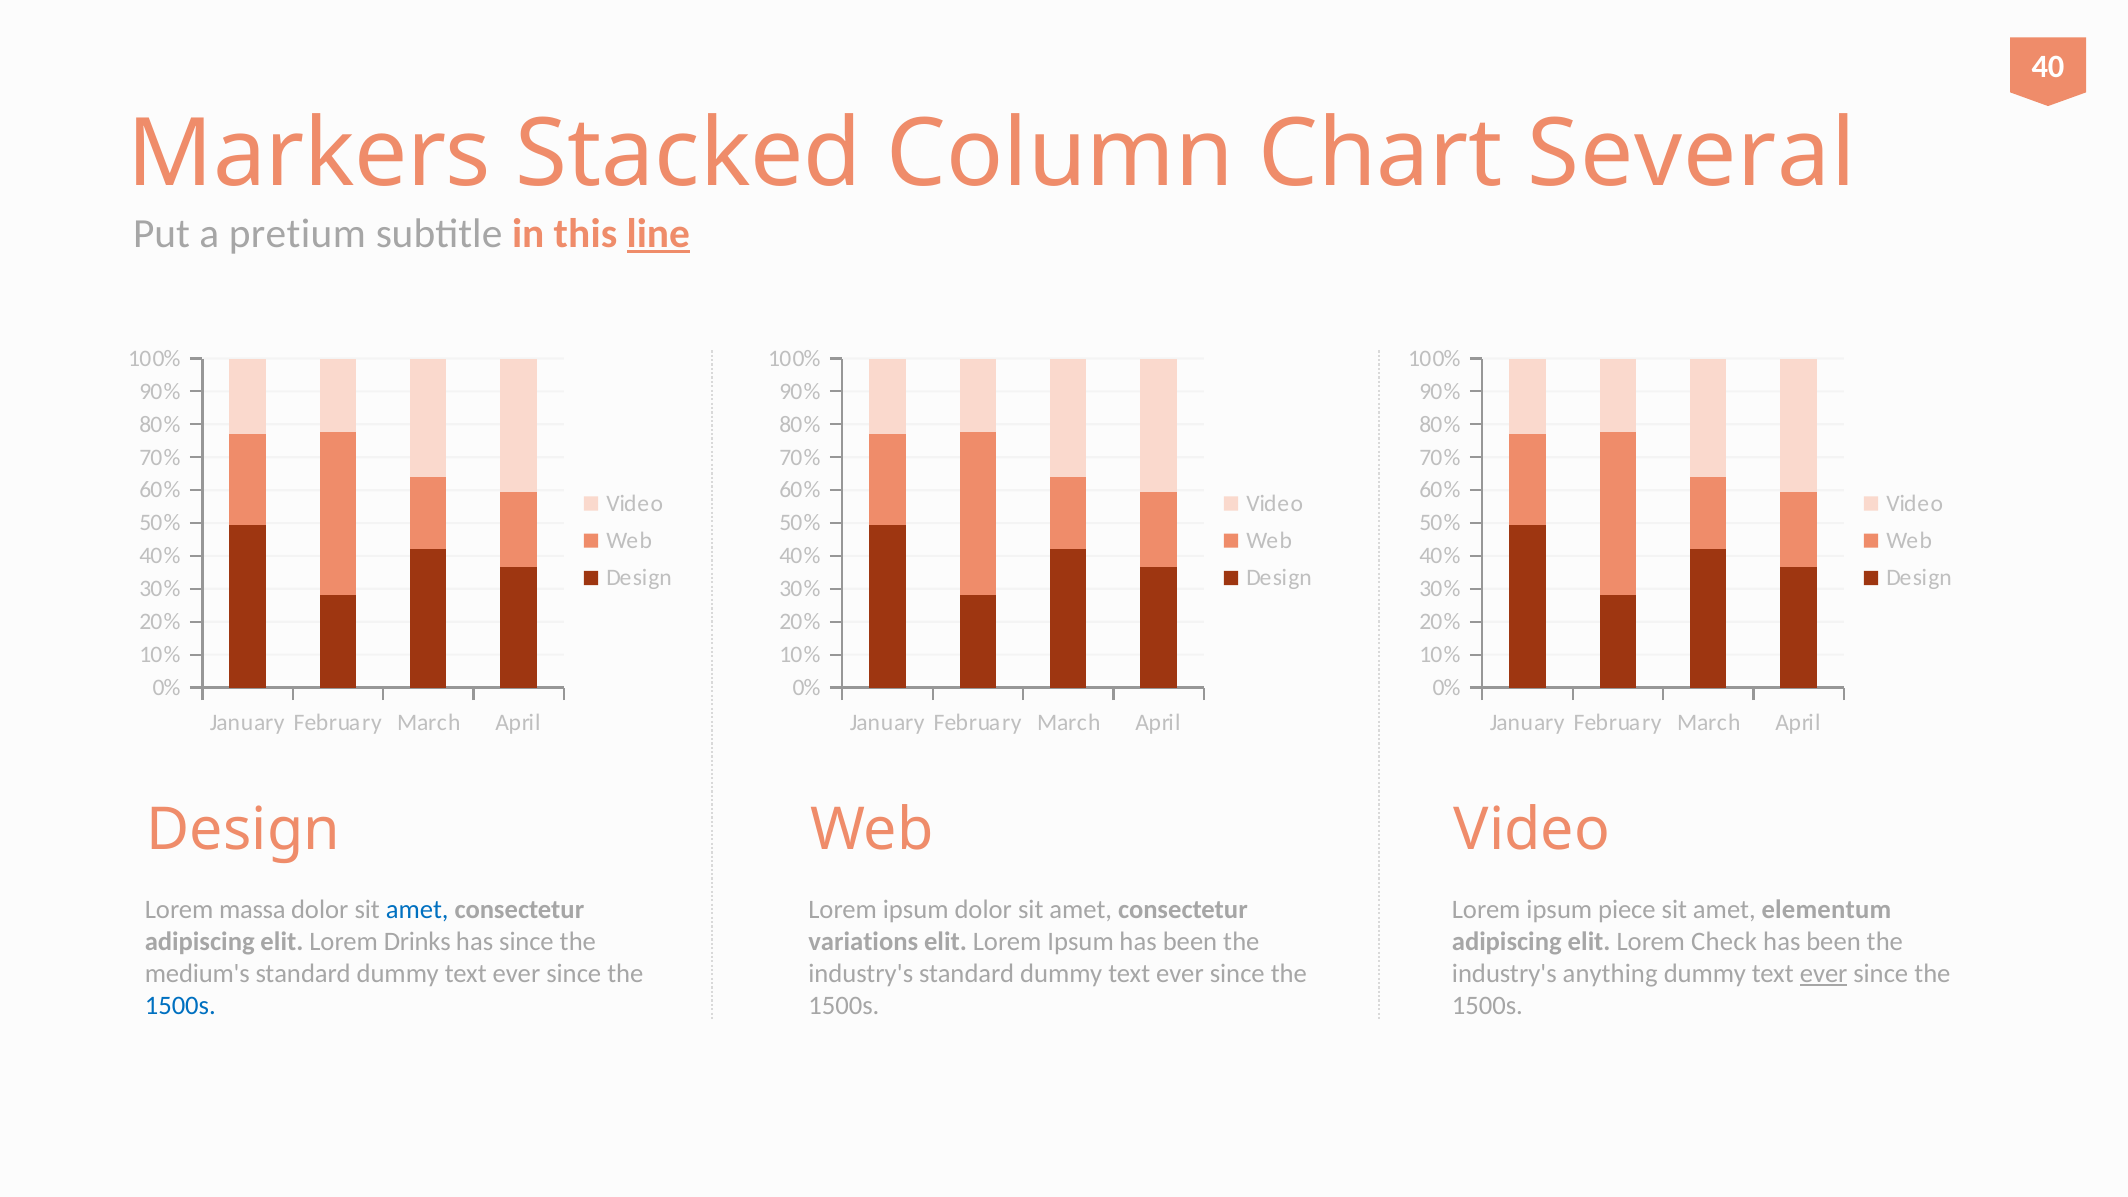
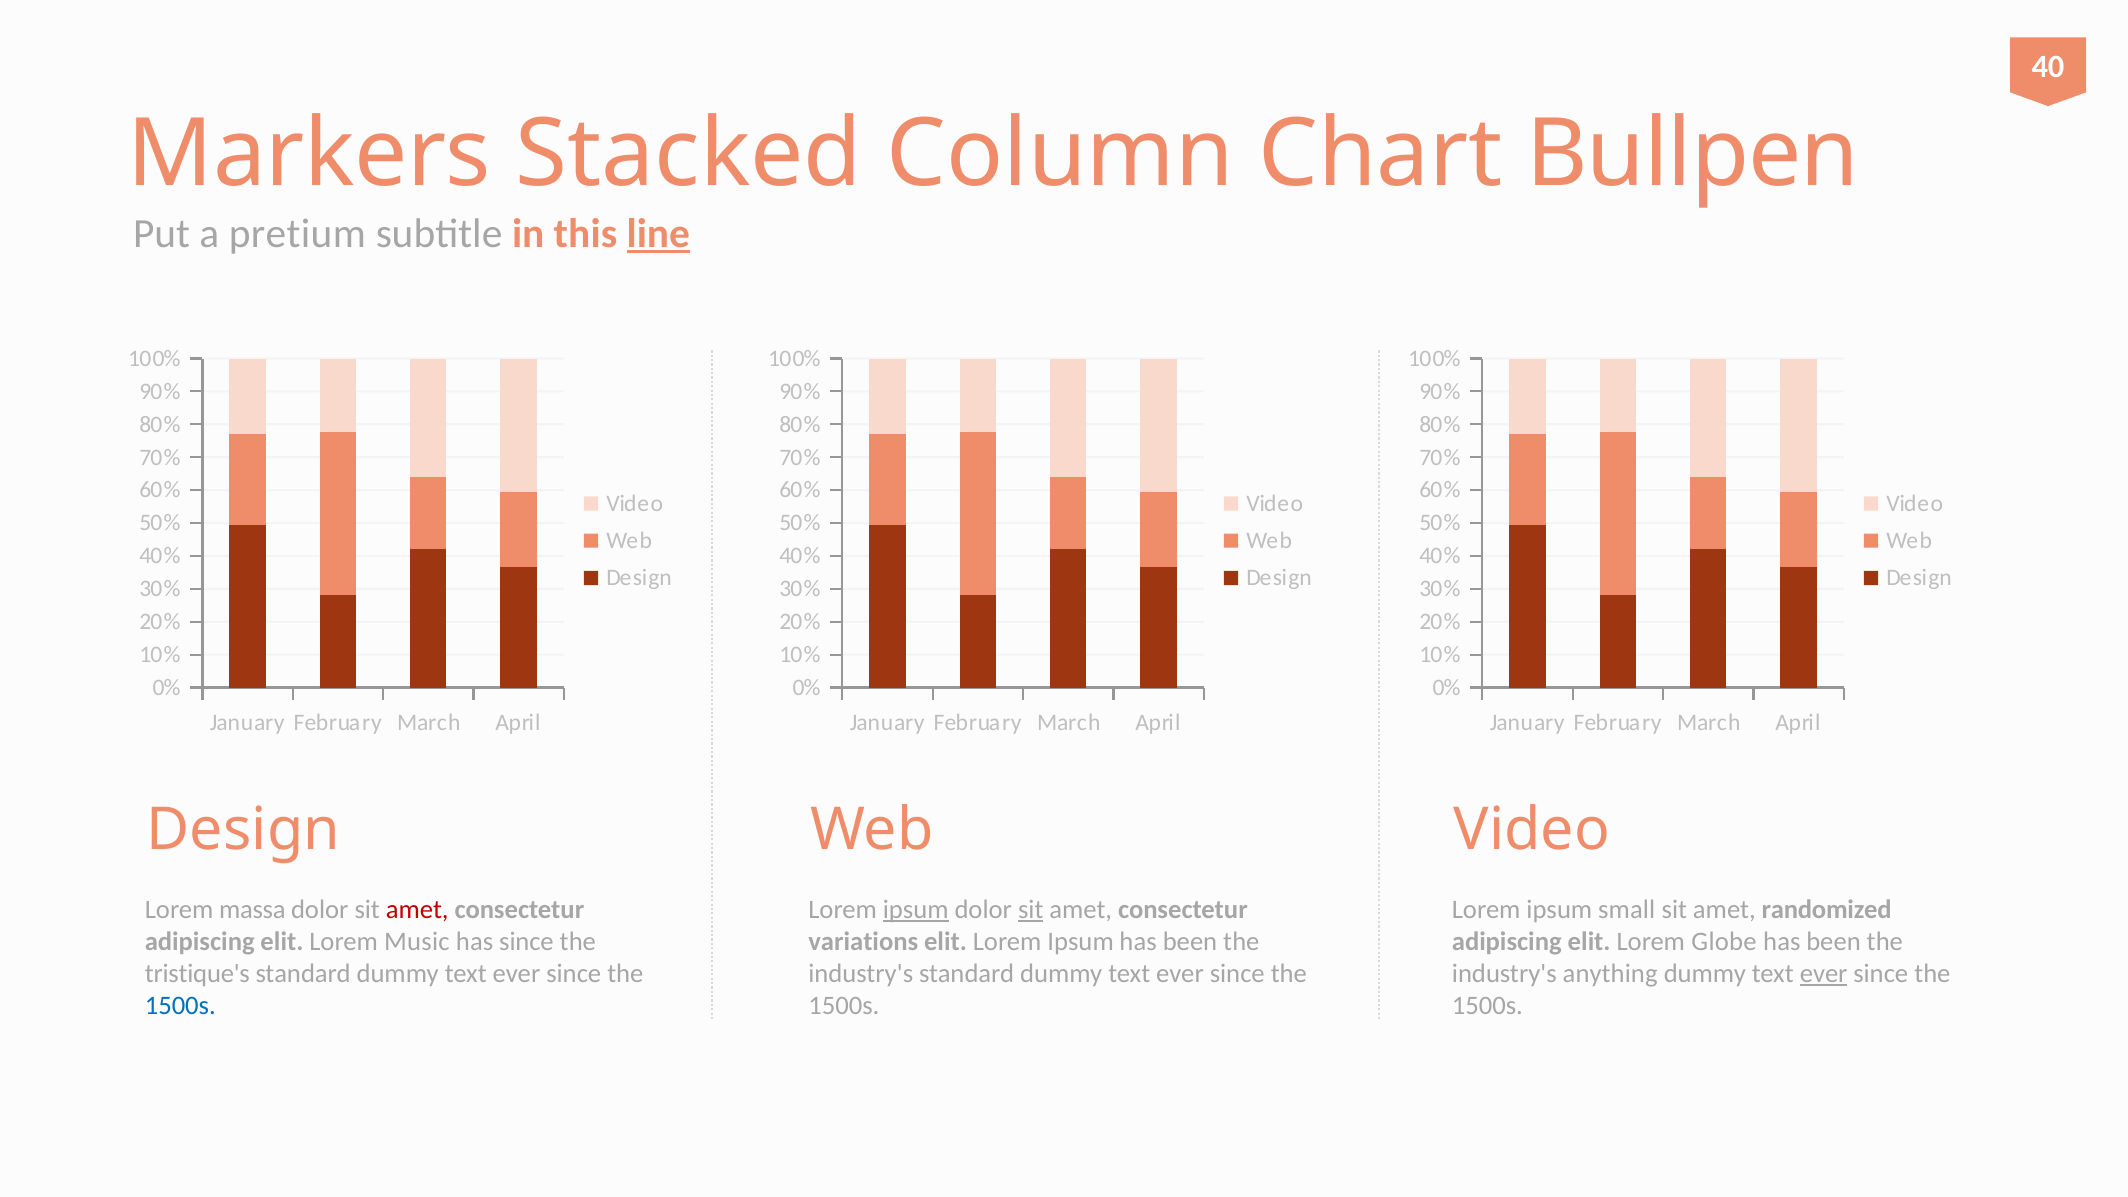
Several: Several -> Bullpen (1693, 154)
amet colour: blue -> red (417, 910)
ipsum underline: none -> present (916, 910)
sit underline: none -> present (1031, 910)
piece: piece -> small (1627, 910)
elementum: elementum -> randomized (1827, 910)
Drinks: Drinks -> Music (417, 942)
Check: Check -> Globe (1724, 942)
medium's: medium's -> tristique's (197, 974)
